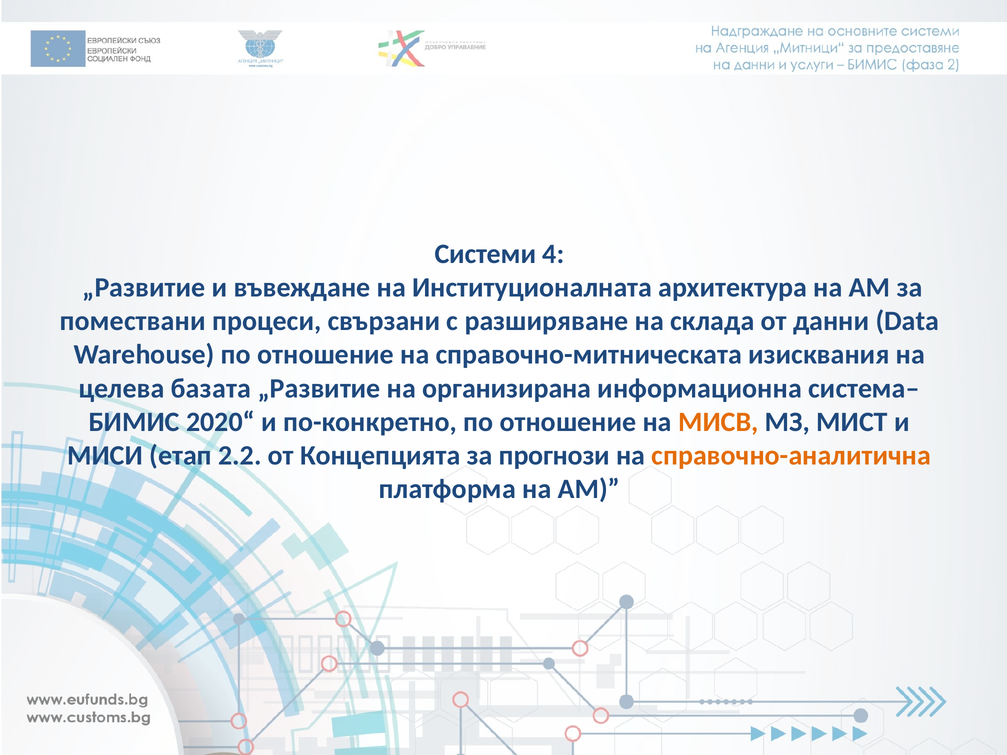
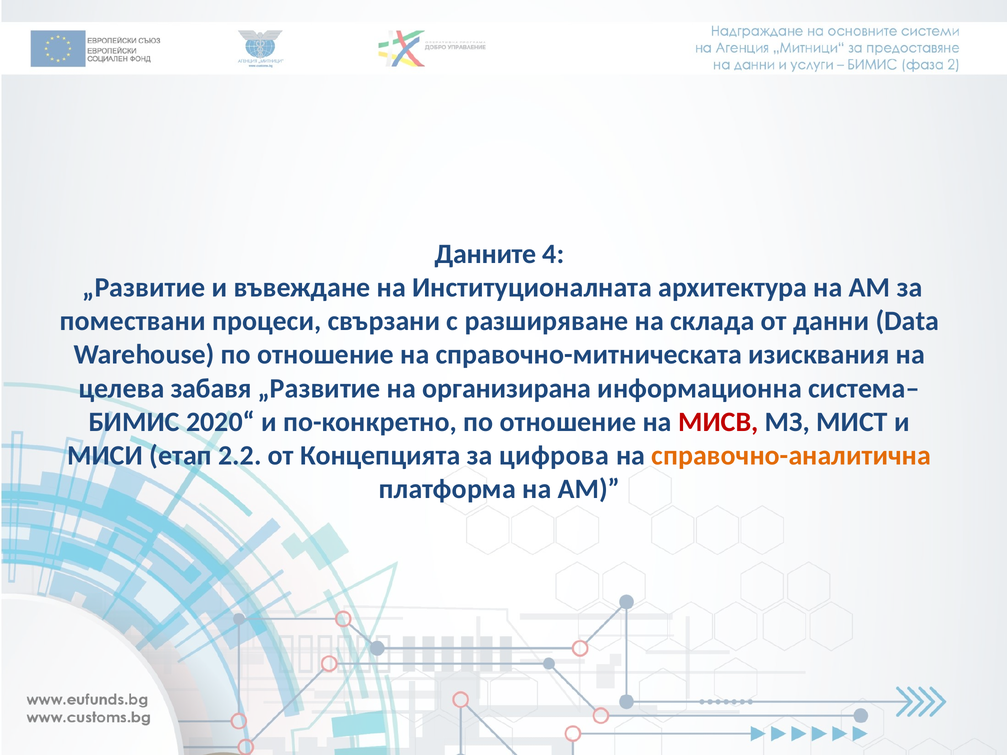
Системи: Системи -> Данните (486, 254)
базата: базата -> забавя (211, 388)
МИСВ colour: orange -> red (718, 422)
прогнози: прогнози -> цифрова (554, 456)
